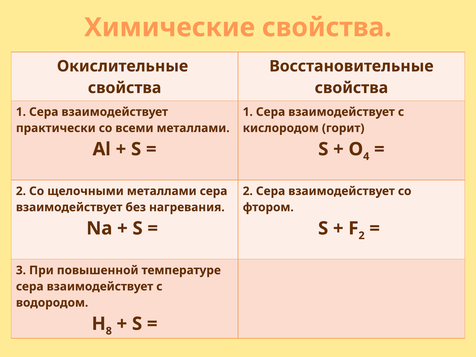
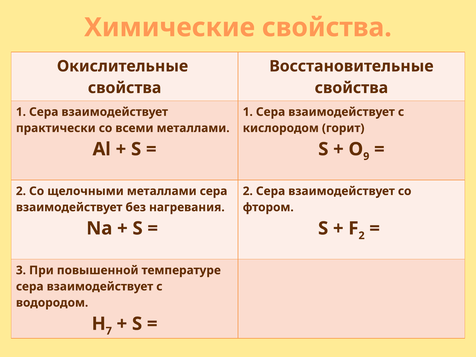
4: 4 -> 9 (366, 156)
8: 8 -> 7 (109, 331)
